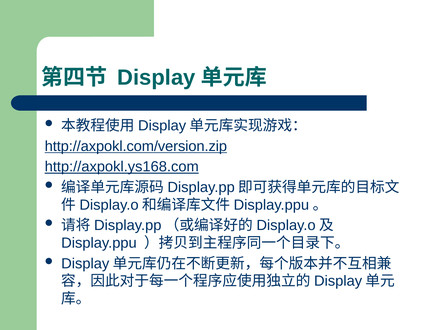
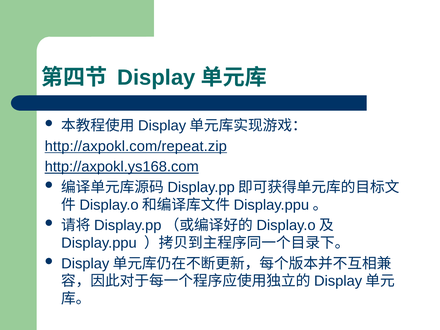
http://axpokl.com/version.zip: http://axpokl.com/version.zip -> http://axpokl.com/repeat.zip (136, 146)
